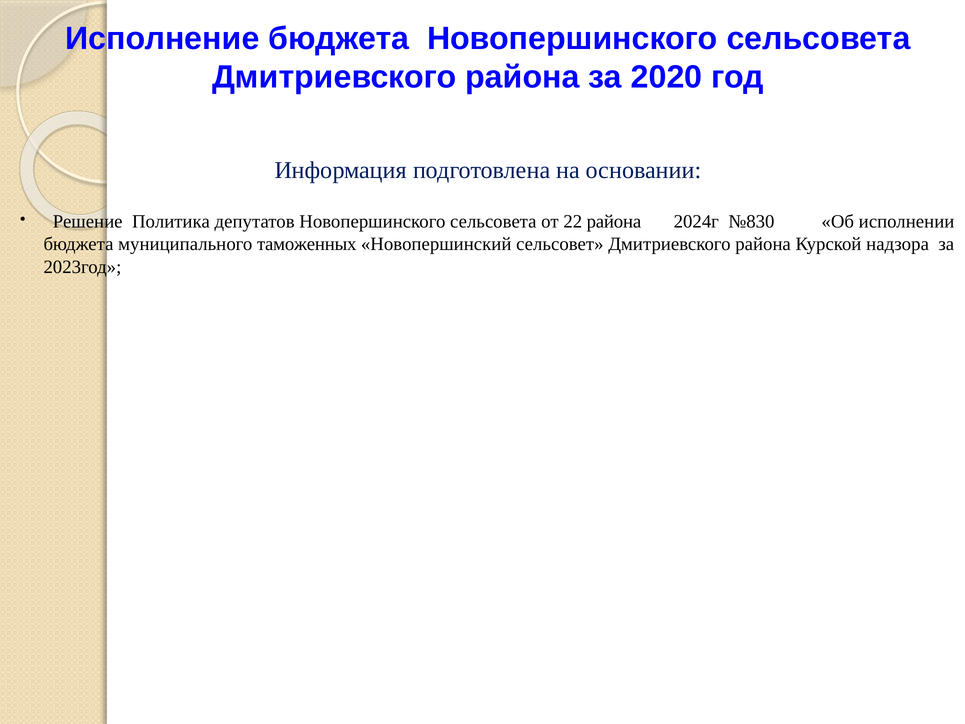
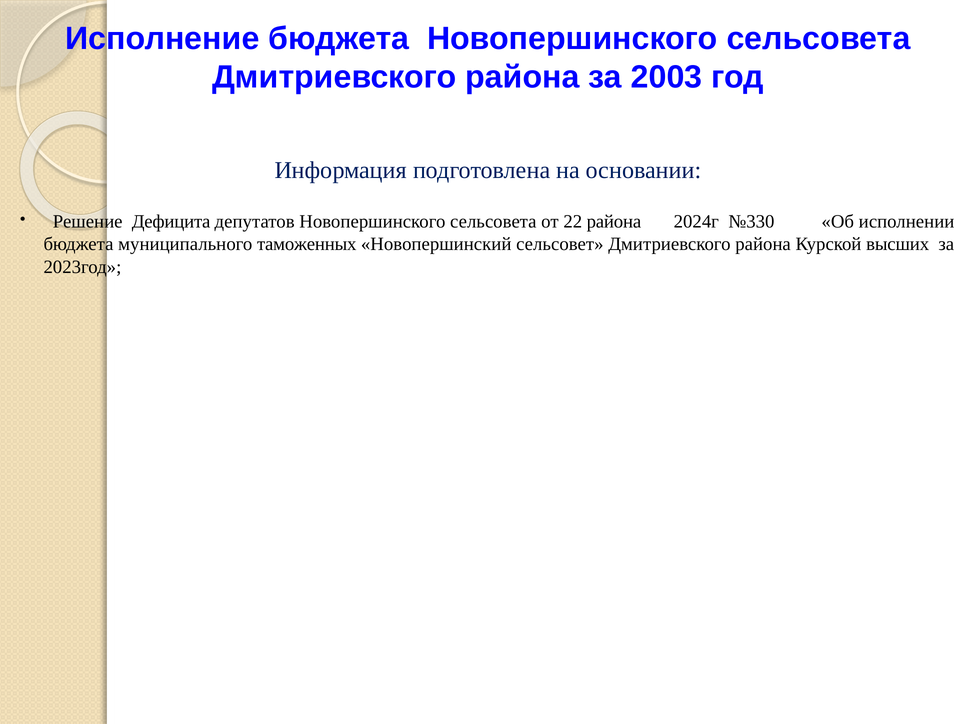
2020: 2020 -> 2003 (667, 77)
Политика: Политика -> Дефицита (171, 222)
№830: №830 -> №330 (751, 222)
надзора: надзора -> высших (898, 244)
